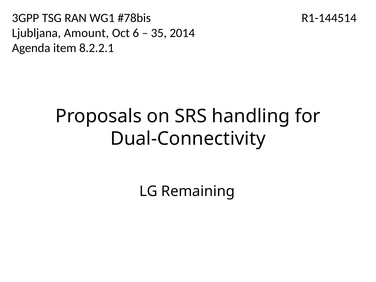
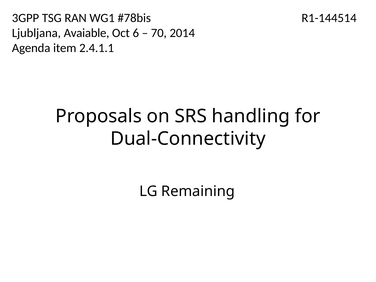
Amount: Amount -> Avaiable (87, 33)
35: 35 -> 70 (159, 33)
8.2.2.1: 8.2.2.1 -> 2.4.1.1 (97, 48)
